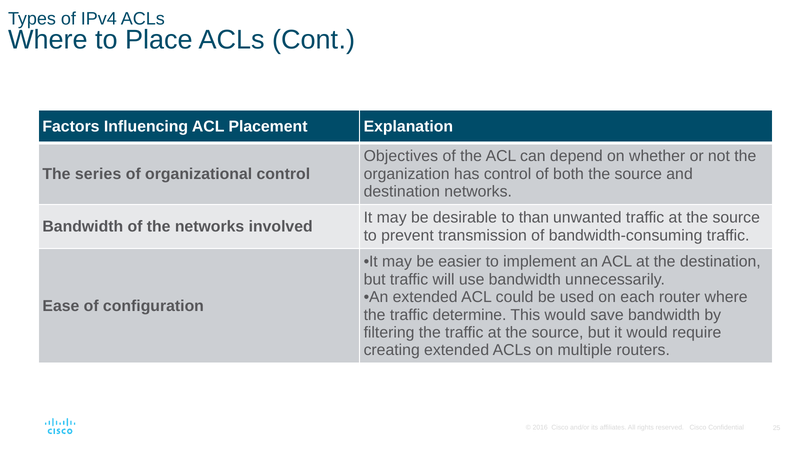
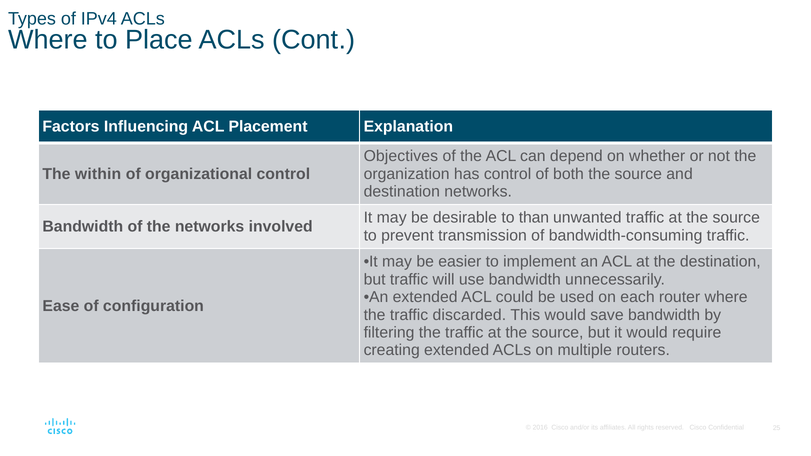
series: series -> within (98, 174)
determine: determine -> discarded (469, 315)
